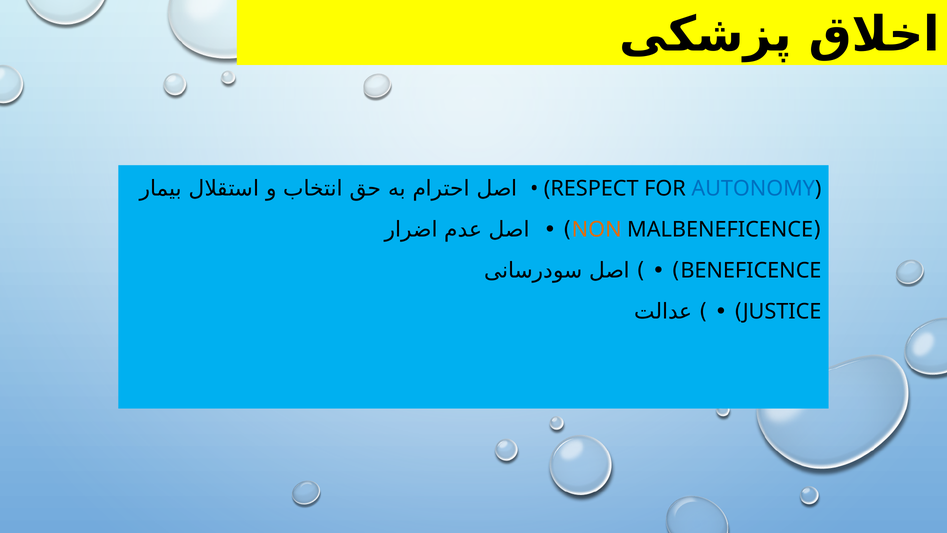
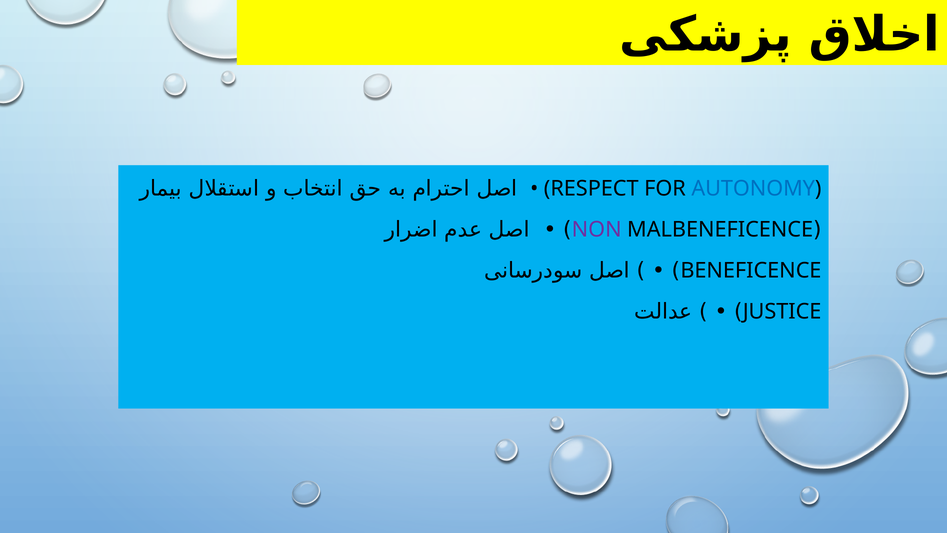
NON colour: orange -> purple (597, 229)
